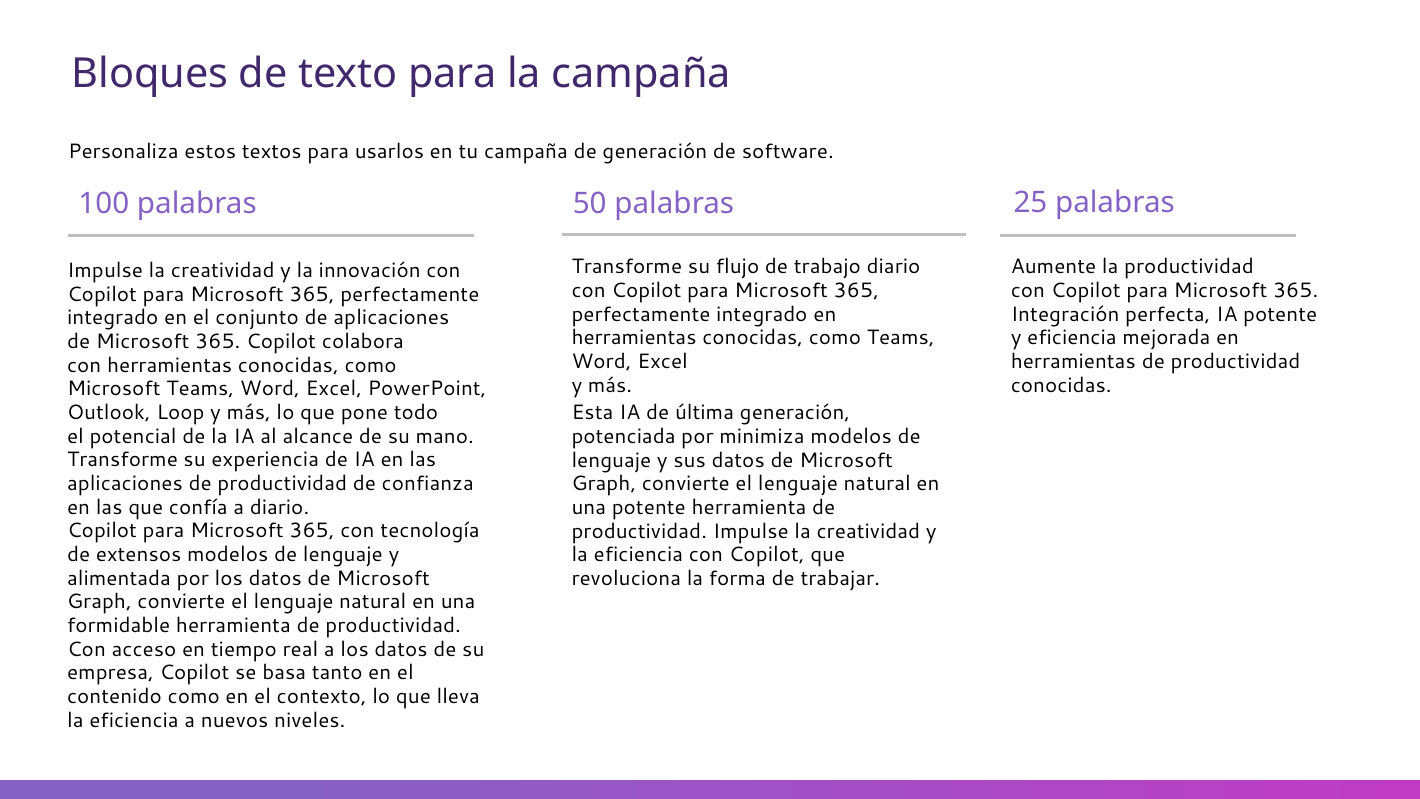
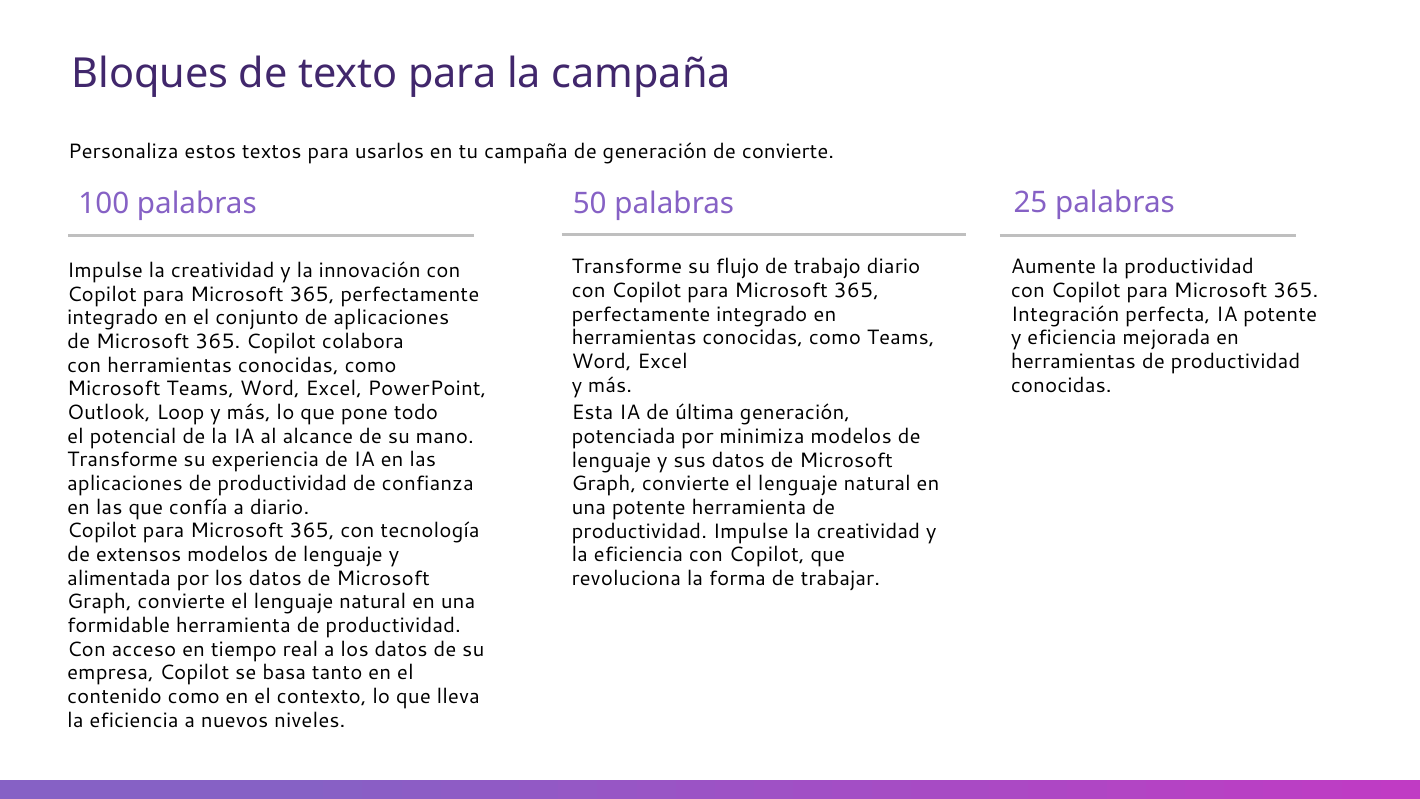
de software: software -> convierte (788, 151)
